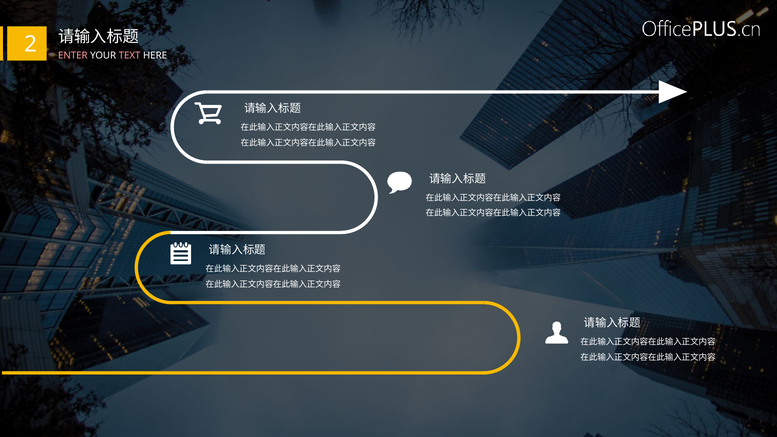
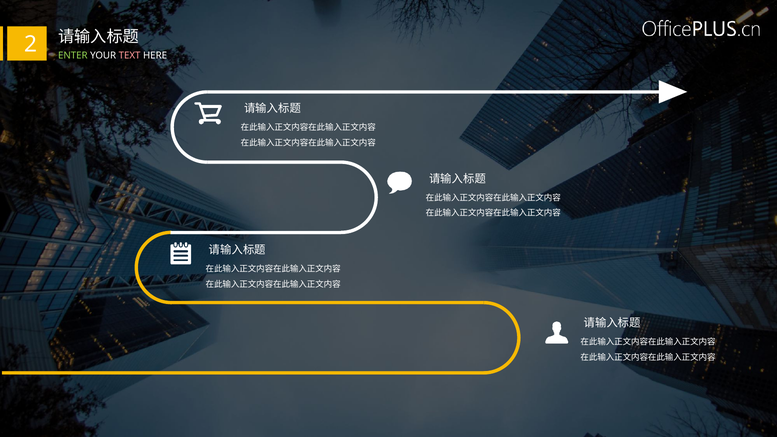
ENTER colour: pink -> light green (73, 55)
